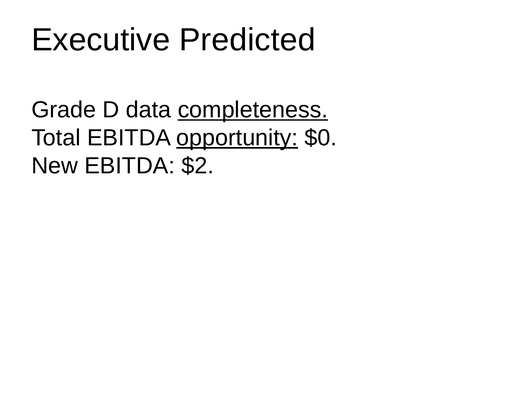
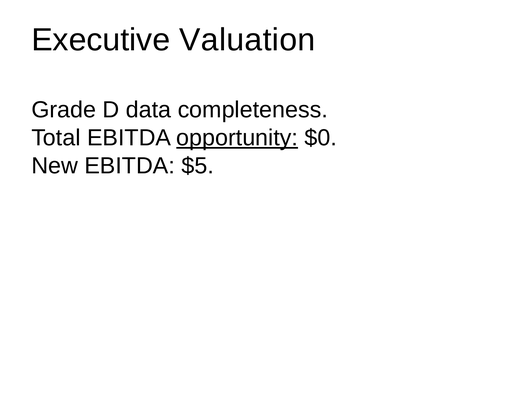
Predicted: Predicted -> Valuation (247, 40)
completeness underline: present -> none (253, 110)
$2: $2 -> $5 (198, 166)
